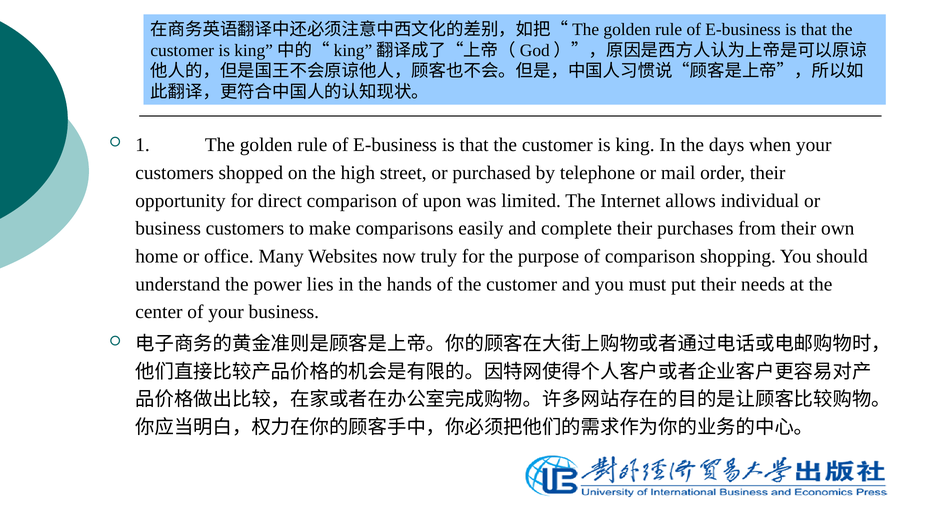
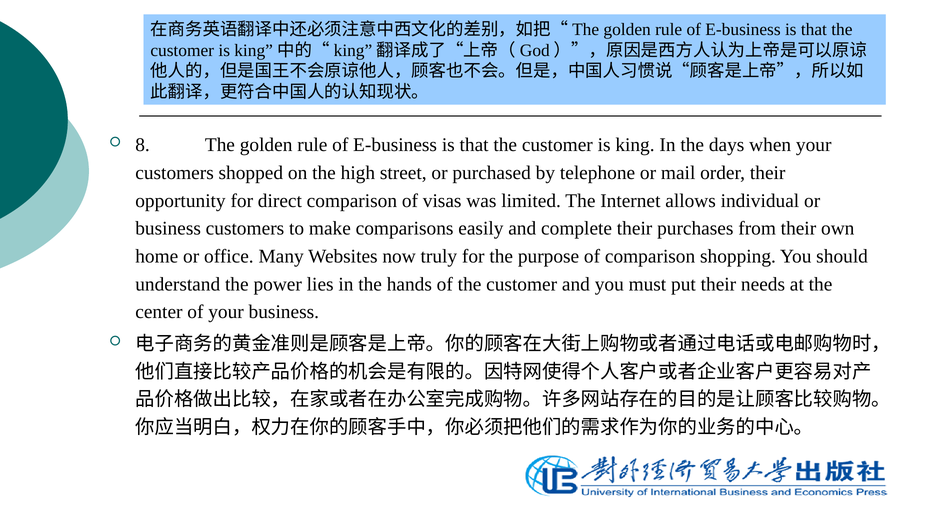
1: 1 -> 8 (143, 145)
upon: upon -> visas (442, 201)
